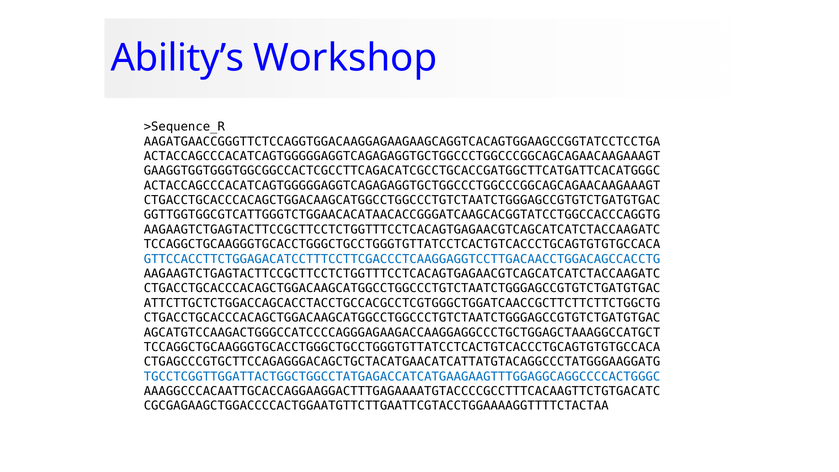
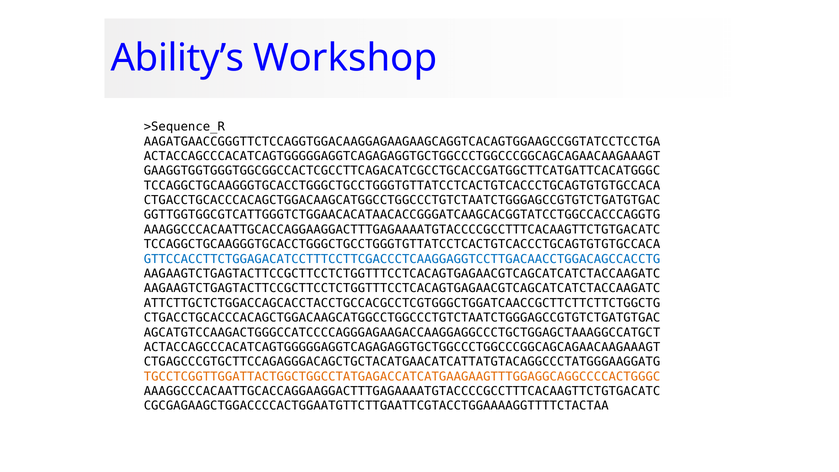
ACTACCAGCCCACATCAGTGGGGGAGGTCAGAGAGGTGCTGGCCCTGGCCCGGCAGCAGAACAAGAAAGT: ACTACCAGCCCACATCAGTGGGGGAGGTCAGAGAGGTGCTGGCCCTGGCCCGGCAGCAGAACAAGAAAGT -> TCCAGGCTGCAAGGGTGCACCTGGGCTGCCTGGGTGTTATCCTCACTGTCACCCTGCAGTGTGTGCCACA (402, 186)
AAGAAGTCTGAGTACTTCCGCTTCCTCTGGTTTCCTCACAGTGAGAACGTCAGCATCATCTACCAAGATC: AAGAAGTCTGAGTACTTCCGCTTCCTCTGGTTTCCTCACAGTGAGAACGTCAGCATCATCTACCAAGATC -> AAAGGCCCACAATTGCACCAGGAAGGACTTTGAGAAAATGTACCCCGCCTTTCACAAGTTCTGTGACATC (402, 230)
CTGACCTGCACCCACAGCTGGACAAGCATGGCCTGGCCCTGTCTAATCTGGGAGCCGTGTCTGATGTGAC: CTGACCTGCACCCACAGCTGGACAAGCATGGCCTGGCCCTGTCTAATCTGGGAGCCGTGTCTGATGTGAC -> AAGAAGTCTGAGTACTTCCGCTTCCTCTGGTTTCCTCACAGTGAGAACGTCAGCATCATCTACCAAGATC (402, 288)
TCCAGGCTGCAAGGGTGCACCTGGGCTGCCTGGGTGTTATCCTCACTGTCACCCTGCAGTGTGTGCCACA: TCCAGGCTGCAAGGGTGCACCTGGGCTGCCTGGGTGTTATCCTCACTGTCACCCTGCAGTGTGTGCCACA -> ACTACCAGCCCACATCAGTGGGGGAGGTCAGAGAGGTGCTGGCCCTGGCCCGGCAGCAGAACAAGAAAGT (402, 347)
TGCCTCGGTTGGATTACTGGCTGGCCTATGAGACCATCATGAAGAAGTTTGGAGGCAGGCCCCACTGGGC colour: blue -> orange (402, 377)
